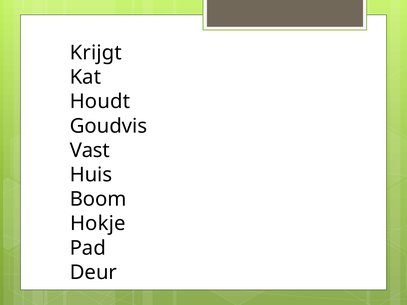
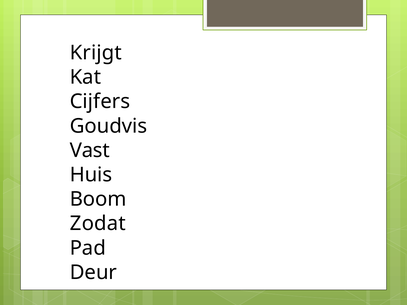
Houdt: Houdt -> Cijfers (100, 102)
Hokje: Hokje -> Zodat (98, 224)
